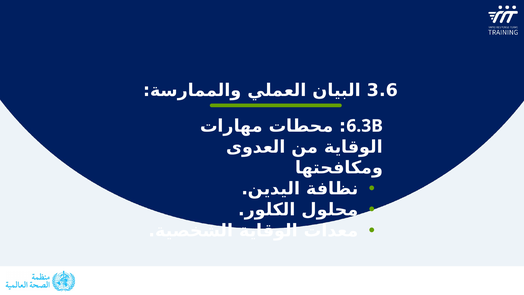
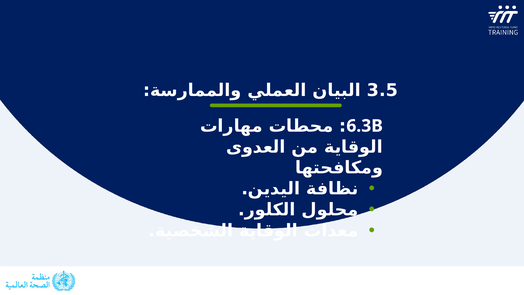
3.6: 3.6 -> 3.5 (382, 90)
